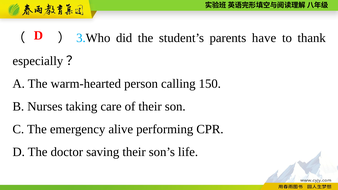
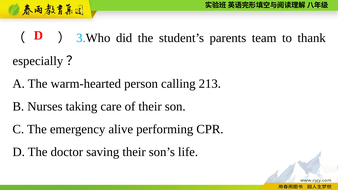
have: have -> team (264, 38)
150: 150 -> 213 (210, 84)
